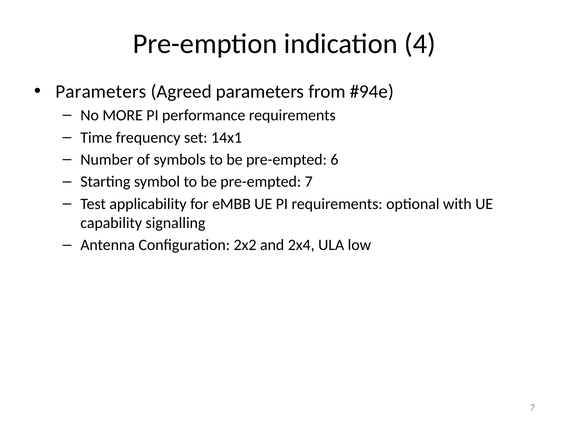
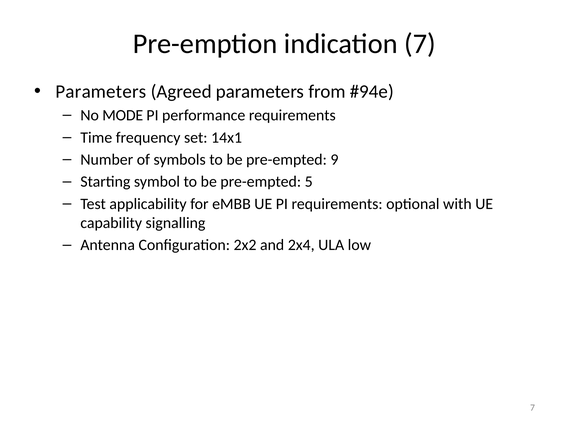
indication 4: 4 -> 7 (420, 44)
MORE: MORE -> MODE (123, 115)
6: 6 -> 9 (334, 159)
pre-empted 7: 7 -> 5 (309, 182)
